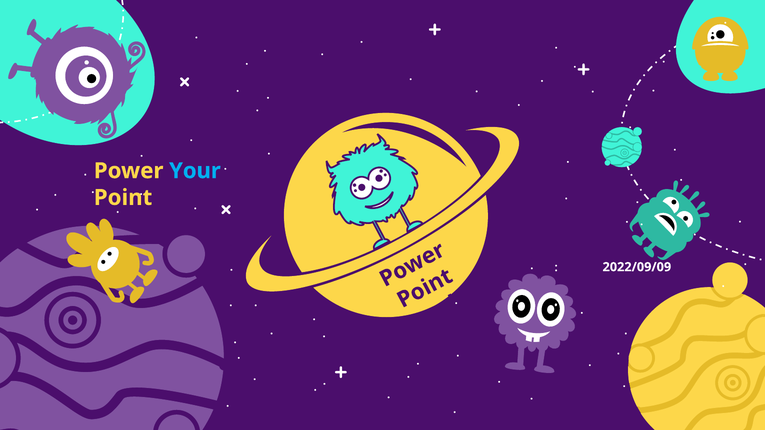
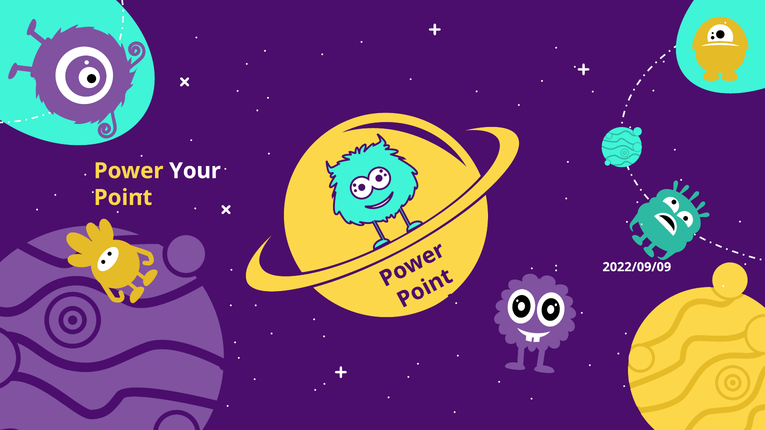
Your colour: light blue -> white (195, 171)
